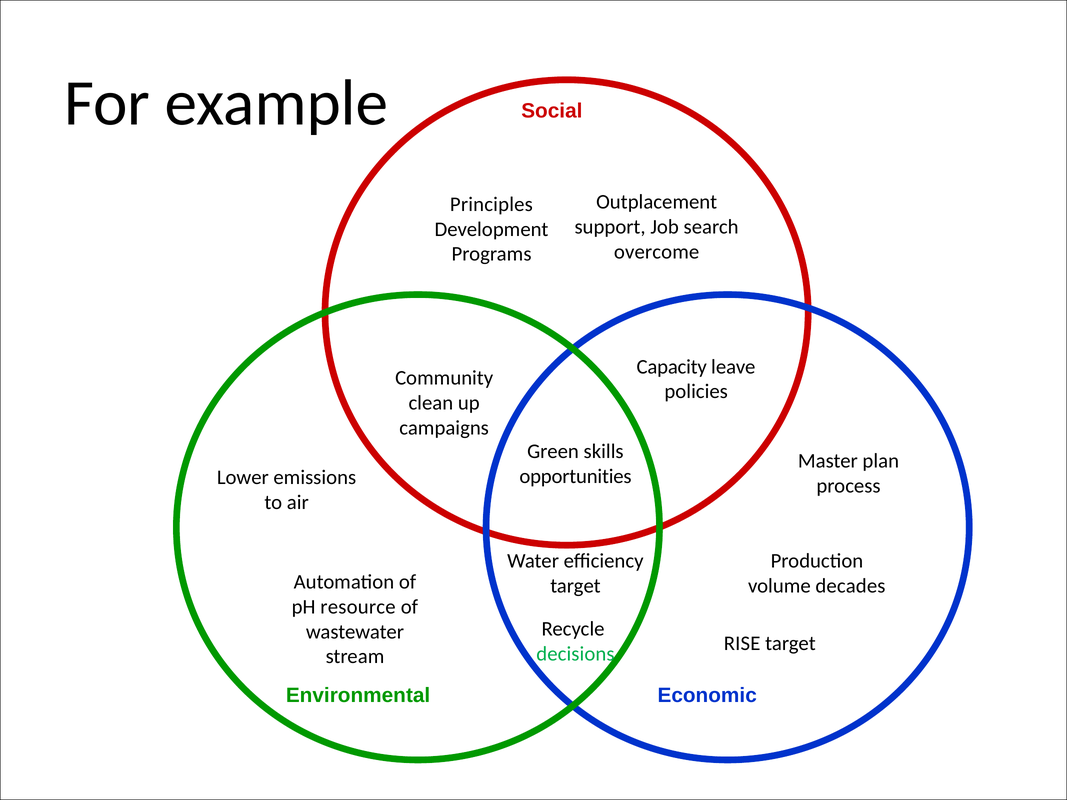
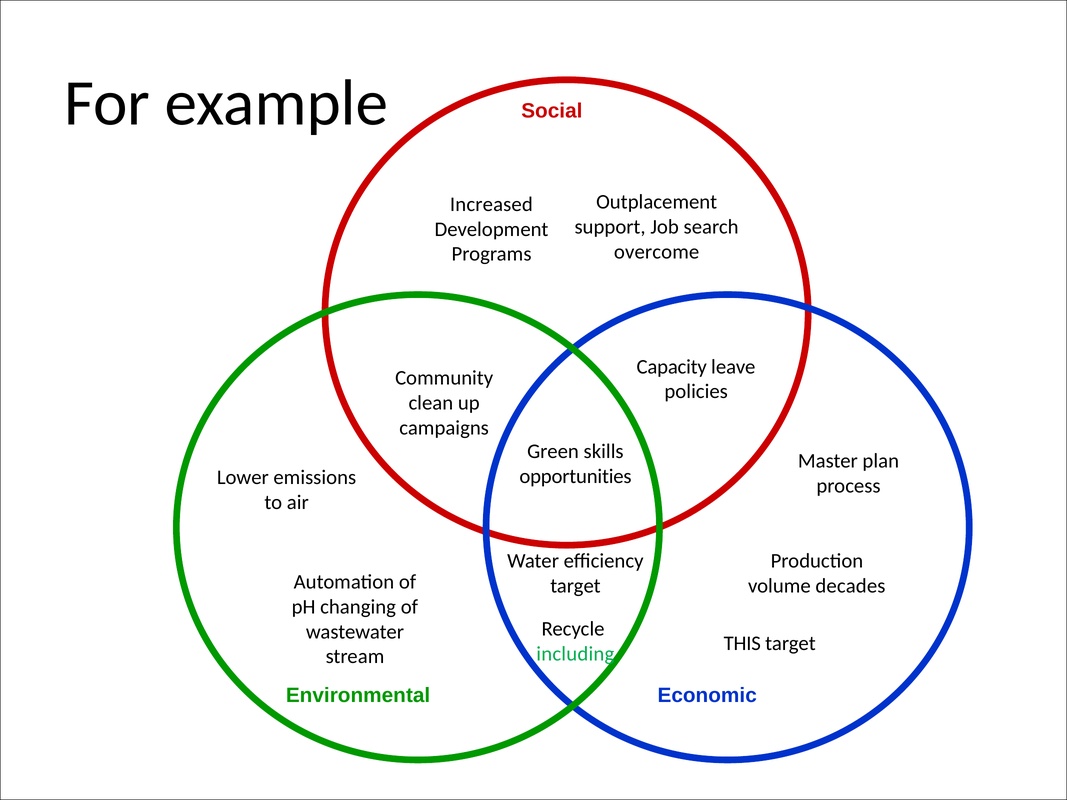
Principles: Principles -> Increased (491, 204)
resource: resource -> changing (358, 607)
RISE: RISE -> THIS (742, 644)
decisions: decisions -> including (575, 654)
